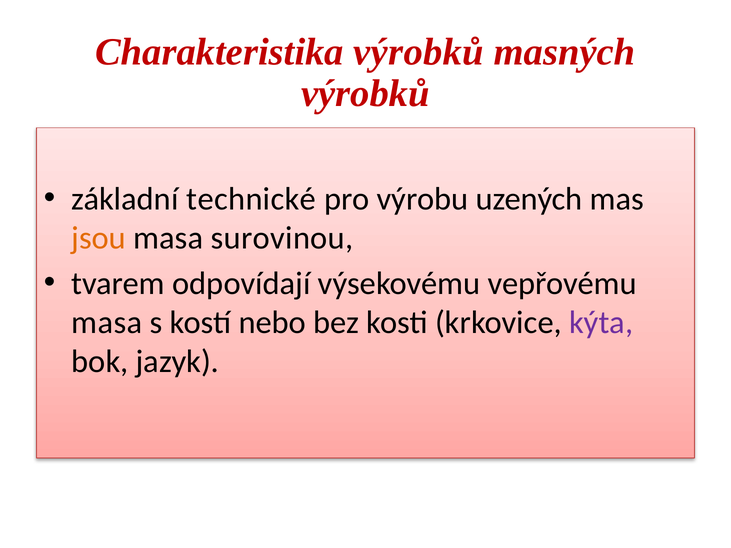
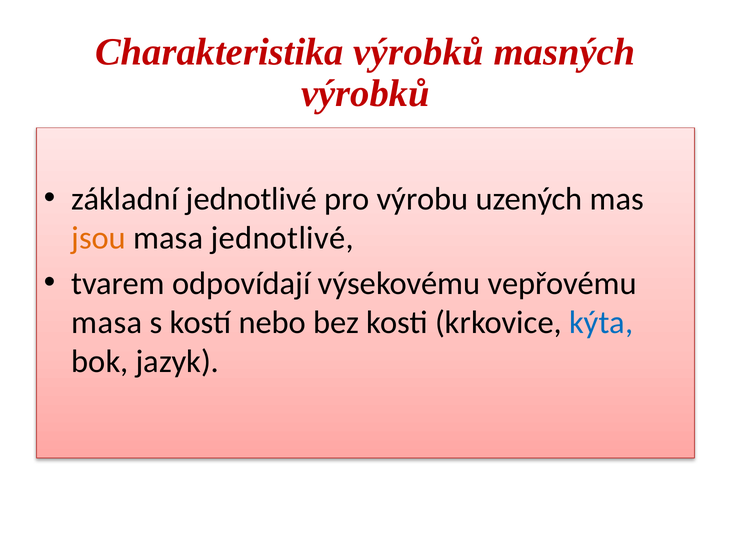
základní technické: technické -> jednotlivé (251, 199)
masa surovinou: surovinou -> jednotlivé (282, 238)
kýta colour: purple -> blue (601, 322)
